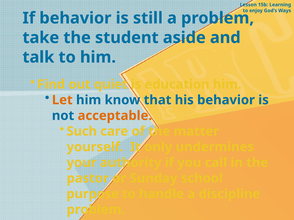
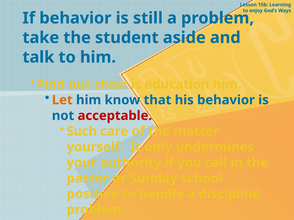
quiet: quiet -> choir (111, 85)
acceptable colour: orange -> red (115, 116)
purpose: purpose -> positive (93, 194)
